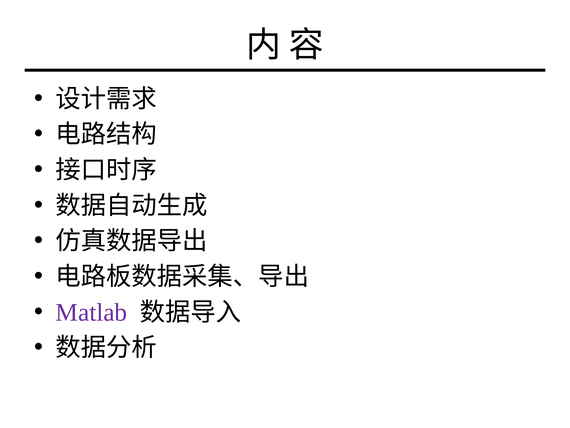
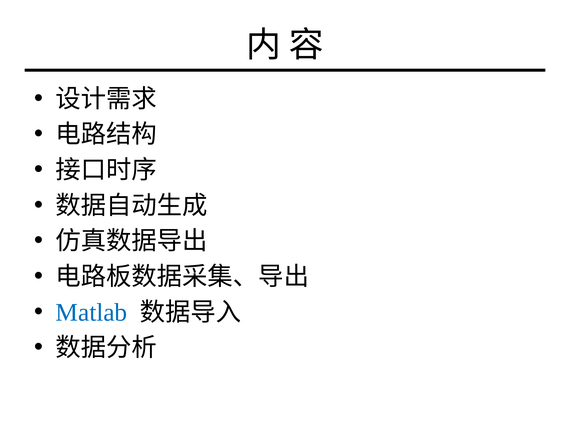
Matlab colour: purple -> blue (91, 312)
